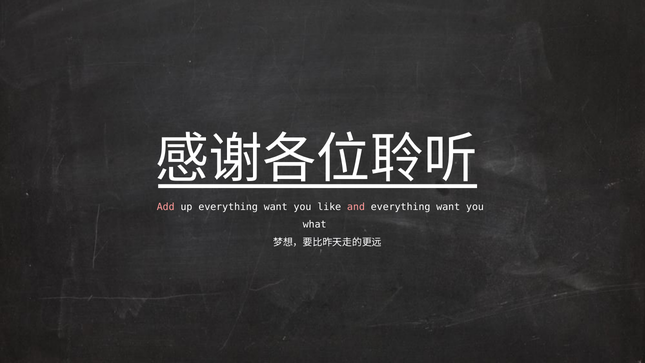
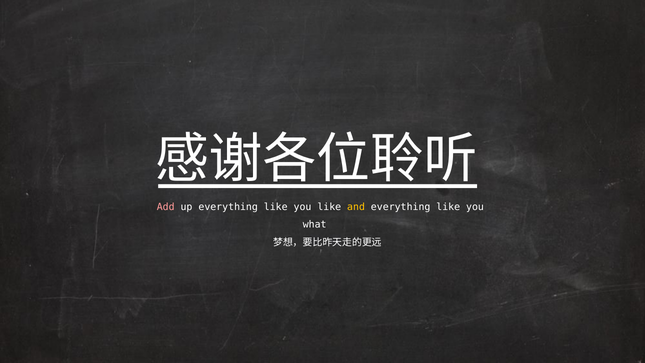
up everything want: want -> like (276, 207)
and colour: pink -> yellow (356, 207)
want: want -> like (448, 207)
